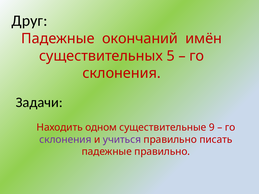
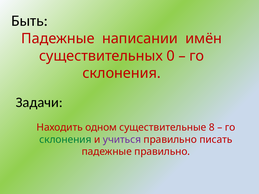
Друг: Друг -> Быть (30, 21)
окончаний: окончаний -> написании (140, 39)
5: 5 -> 0 (171, 56)
9: 9 -> 8 (212, 128)
склонения colour: purple -> green (65, 140)
